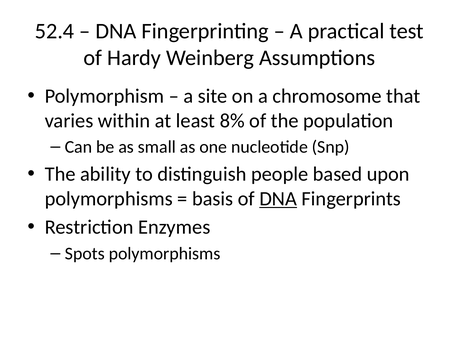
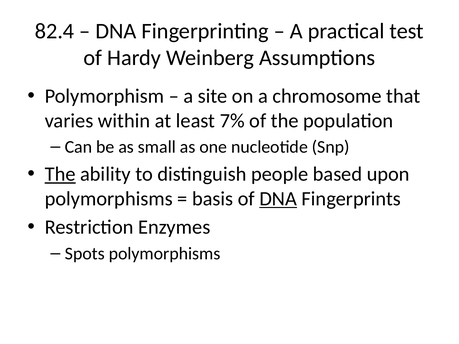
52.4: 52.4 -> 82.4 (55, 31)
8%: 8% -> 7% (232, 121)
The underline: none -> present (60, 174)
